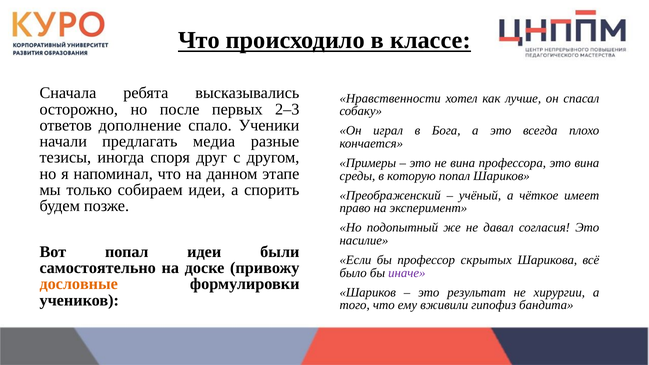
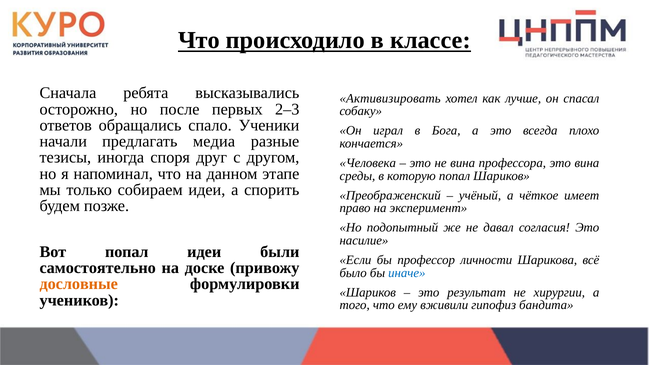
Нравственности: Нравственности -> Активизировать (390, 98)
дополнение: дополнение -> обращались (140, 125)
Примеры: Примеры -> Человека (368, 163)
скрытых: скрытых -> личности (486, 260)
иначе colour: purple -> blue (407, 273)
